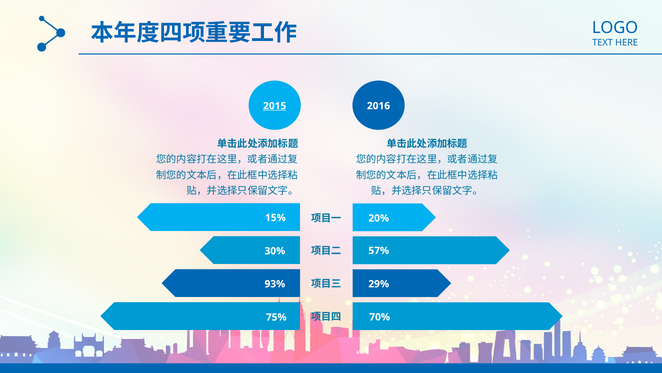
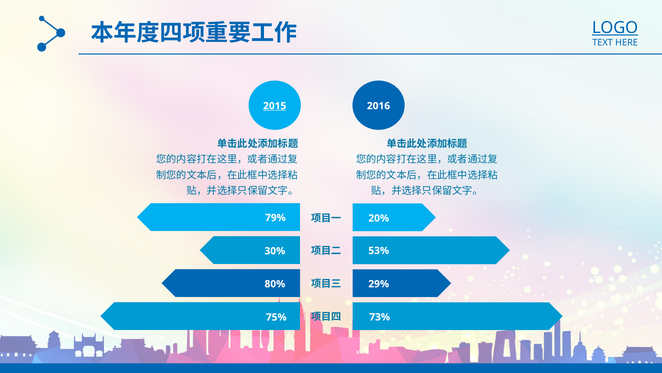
LOGO underline: none -> present (615, 28)
15%: 15% -> 79% (275, 217)
57%: 57% -> 53% (379, 250)
93%: 93% -> 80% (275, 284)
70%: 70% -> 73% (380, 317)
